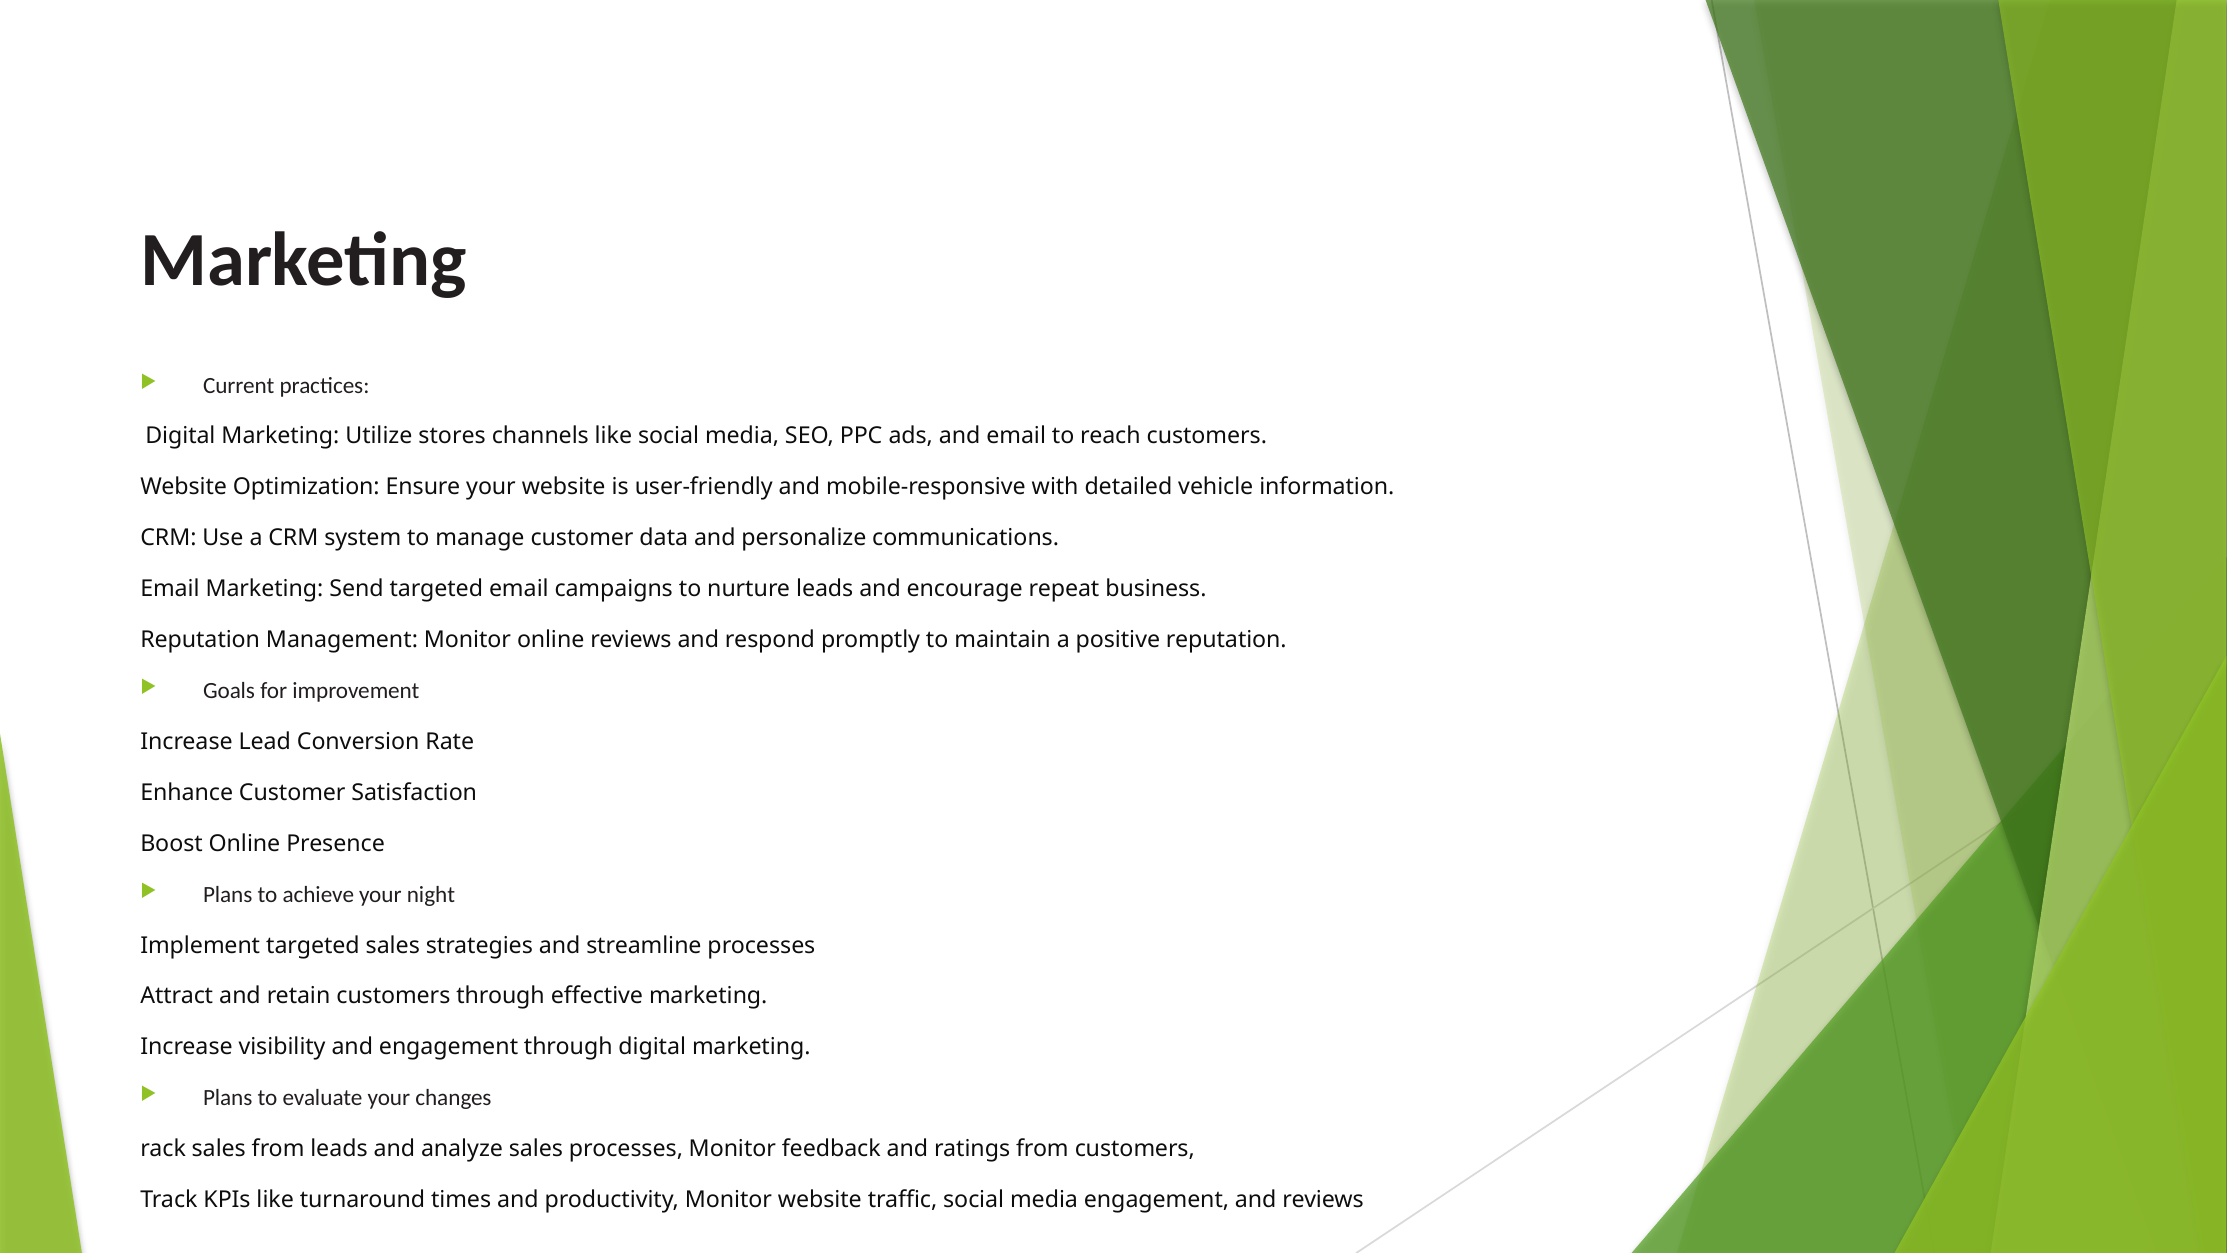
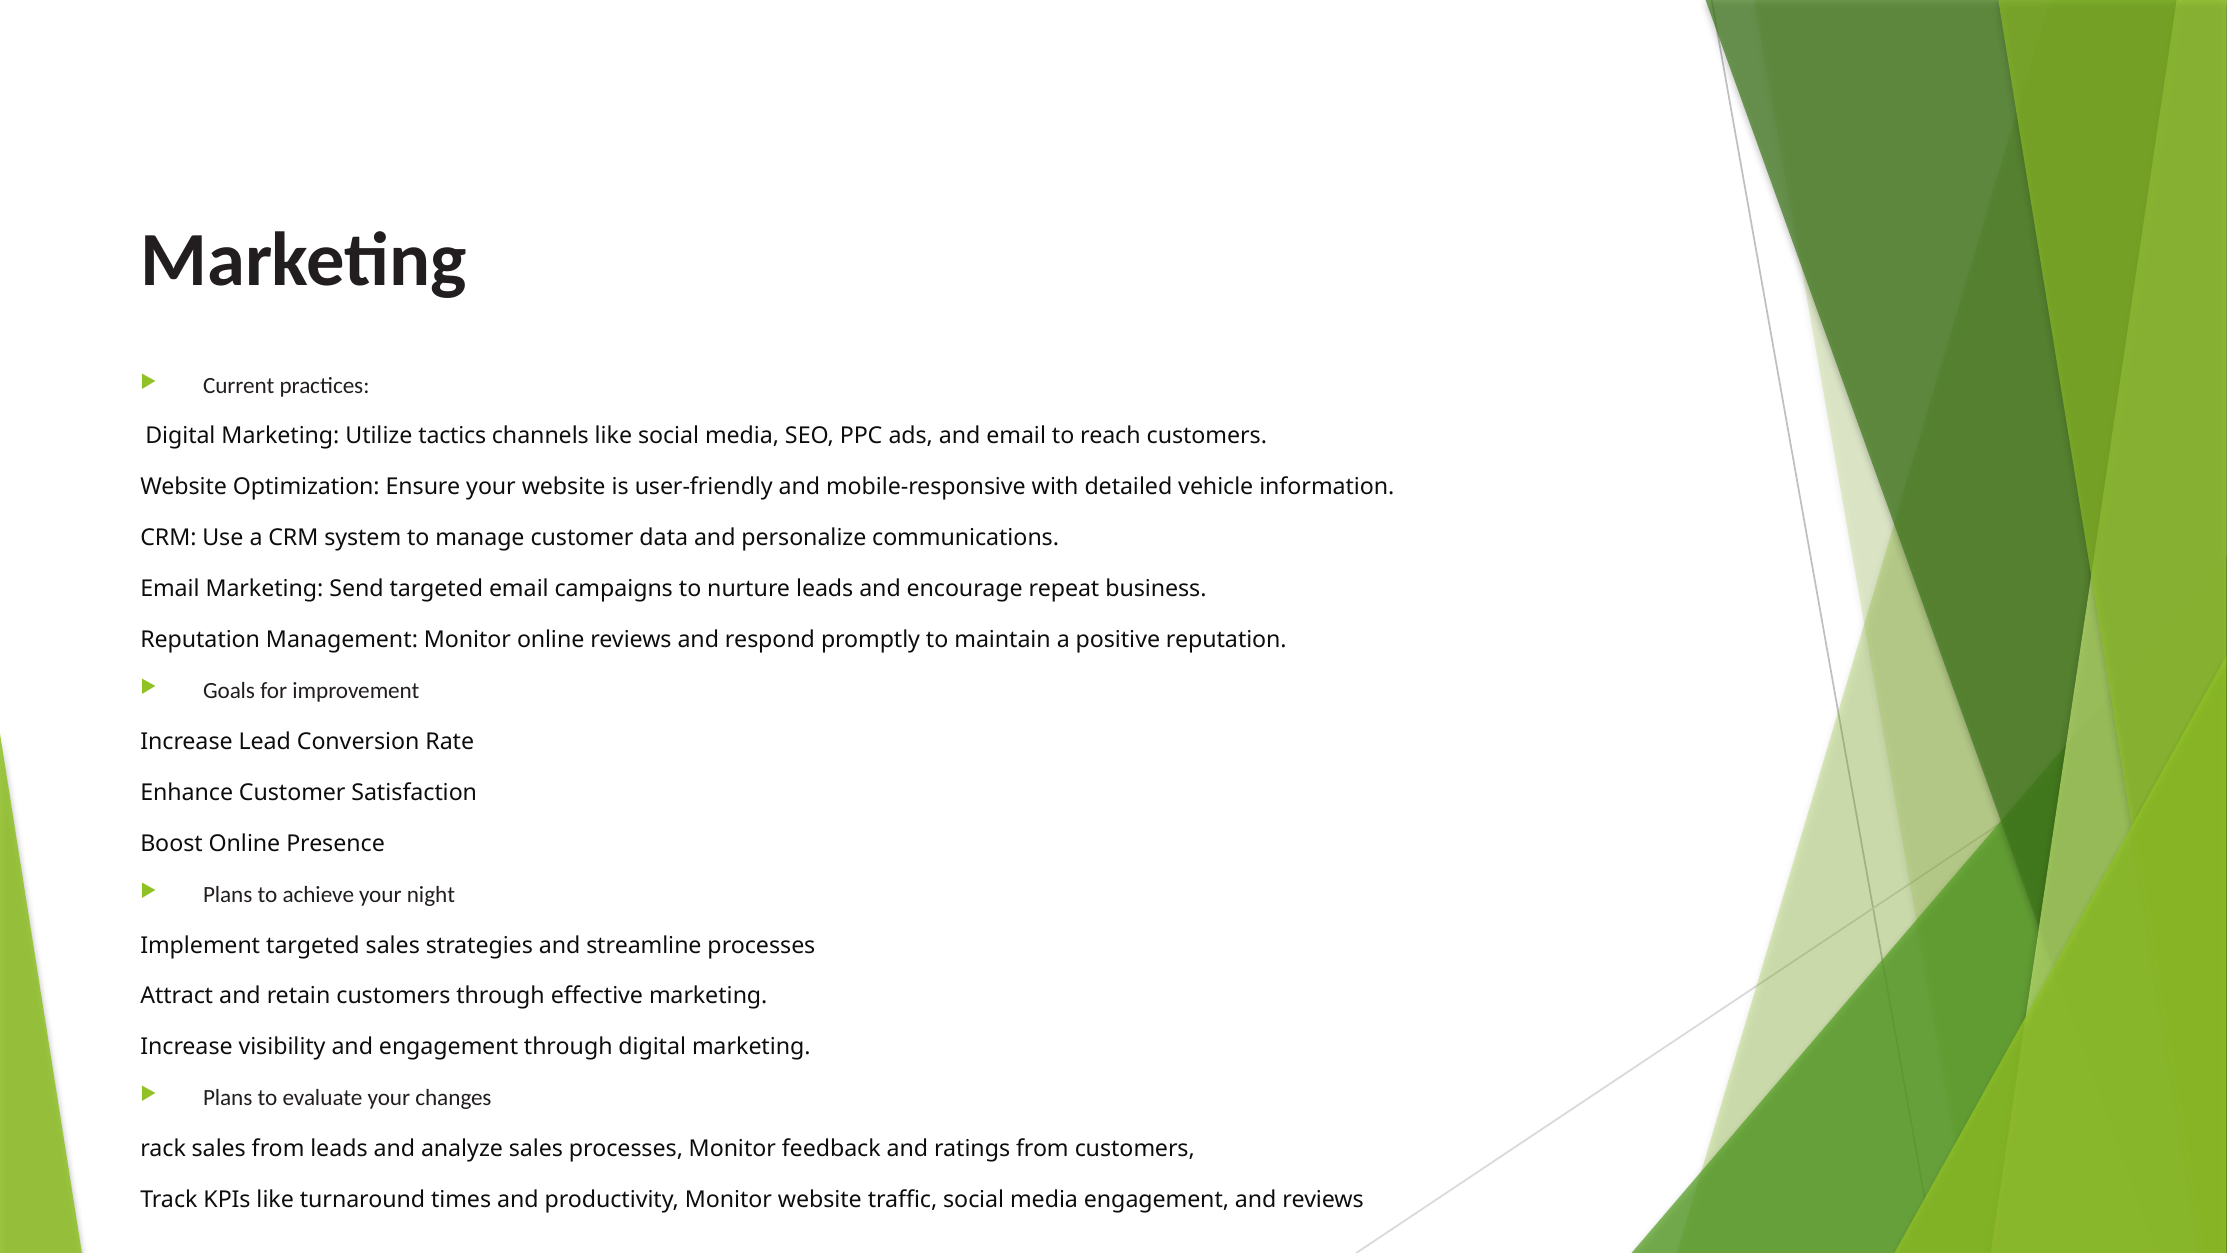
stores: stores -> tactics (452, 436)
